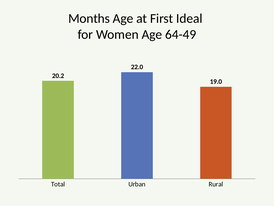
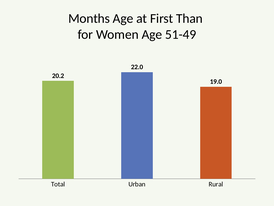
Ideal: Ideal -> Than (189, 19)
64-49: 64-49 -> 51-49 (181, 35)
